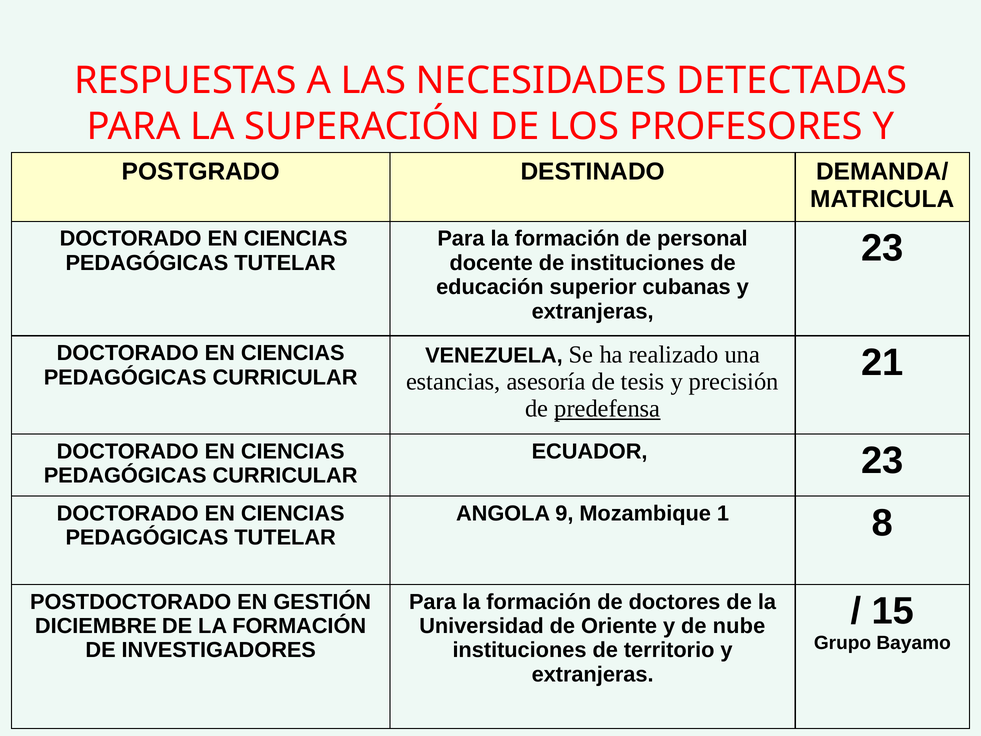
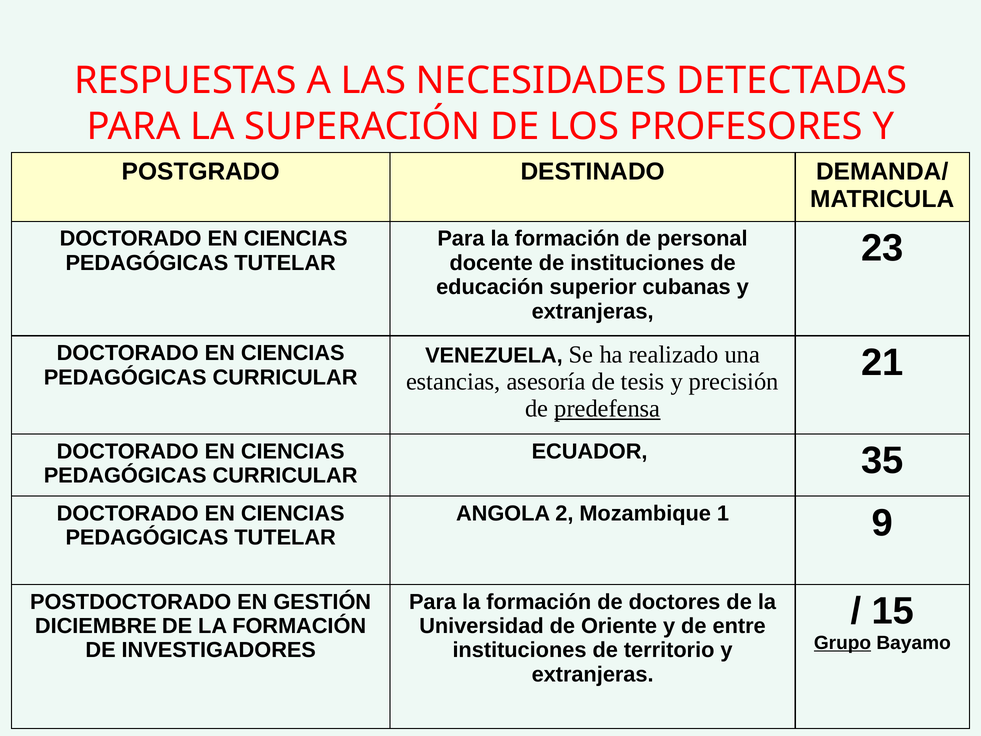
ECUADOR 23: 23 -> 35 (882, 461)
9: 9 -> 2 (564, 513)
8: 8 -> 9 (882, 523)
nube: nube -> entre (739, 626)
Grupo underline: none -> present (842, 643)
